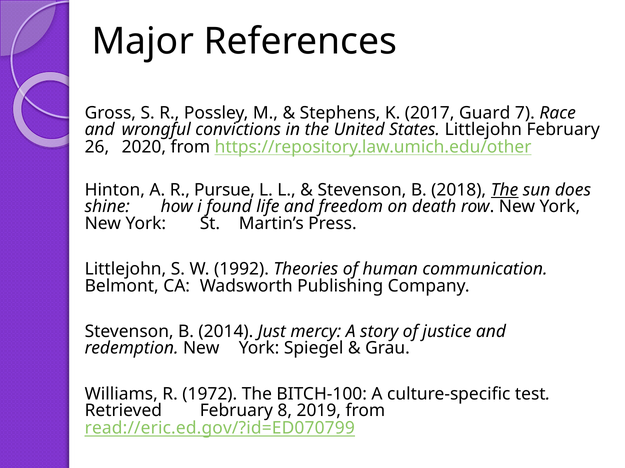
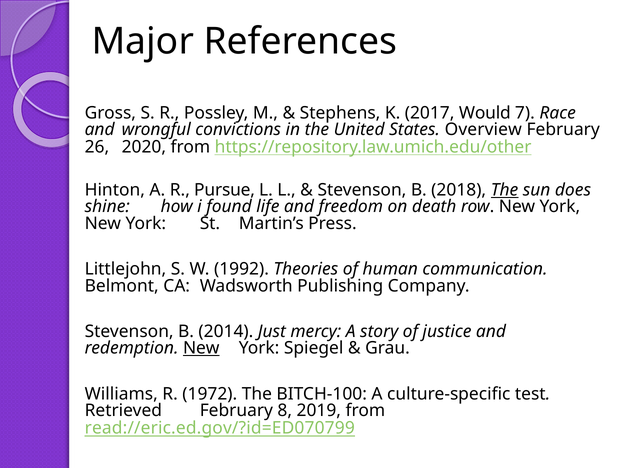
Guard: Guard -> Would (485, 113)
States Littlejohn: Littlejohn -> Overview (483, 130)
New underline: none -> present (201, 349)
